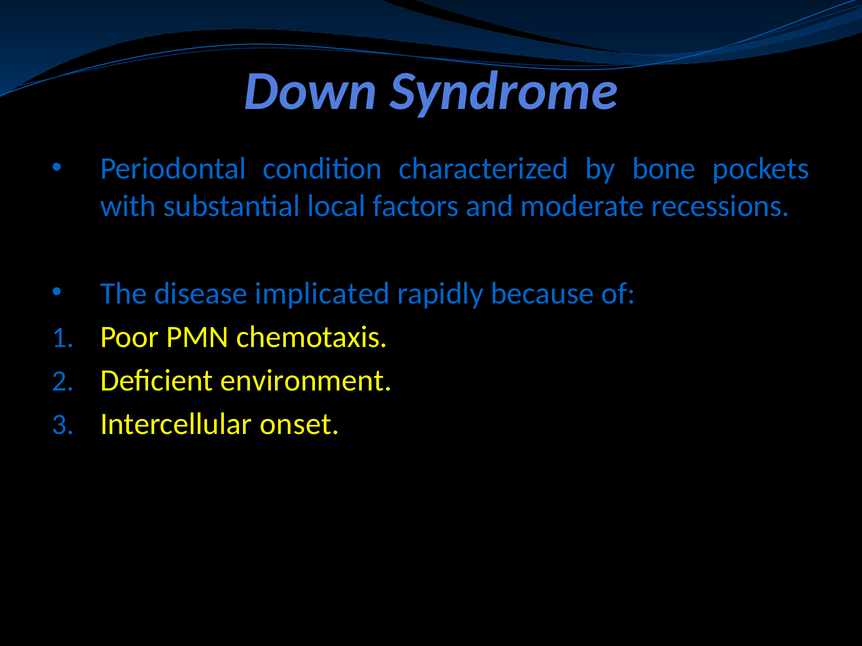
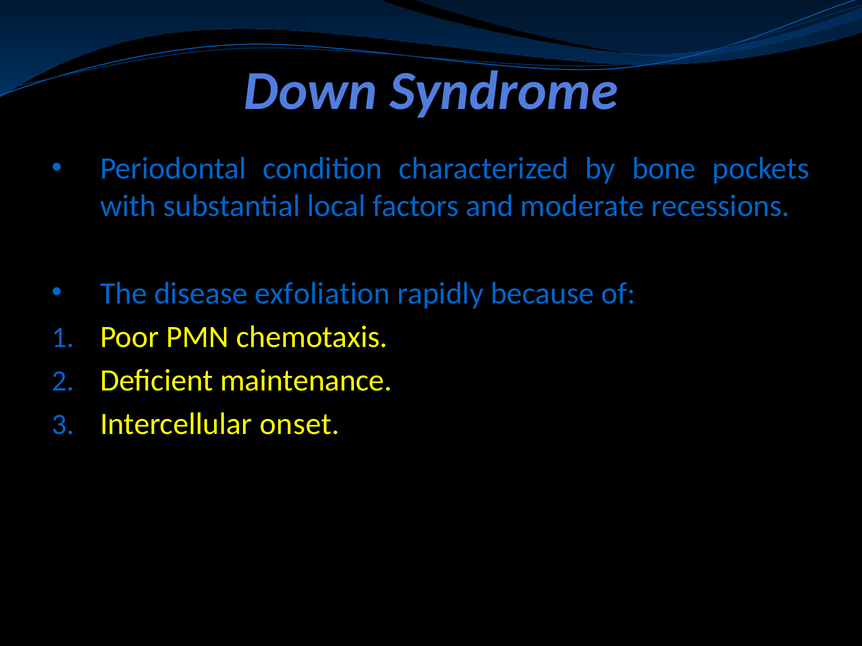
implicated: implicated -> exfoliation (322, 294)
environment: environment -> maintenance (306, 381)
